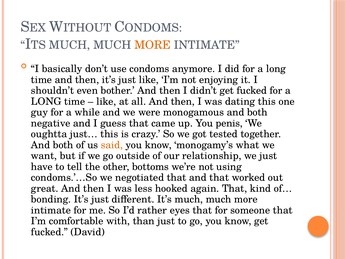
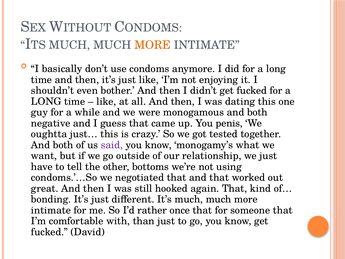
said colour: orange -> purple (112, 145)
less: less -> still (144, 188)
eyes: eyes -> once (180, 210)
